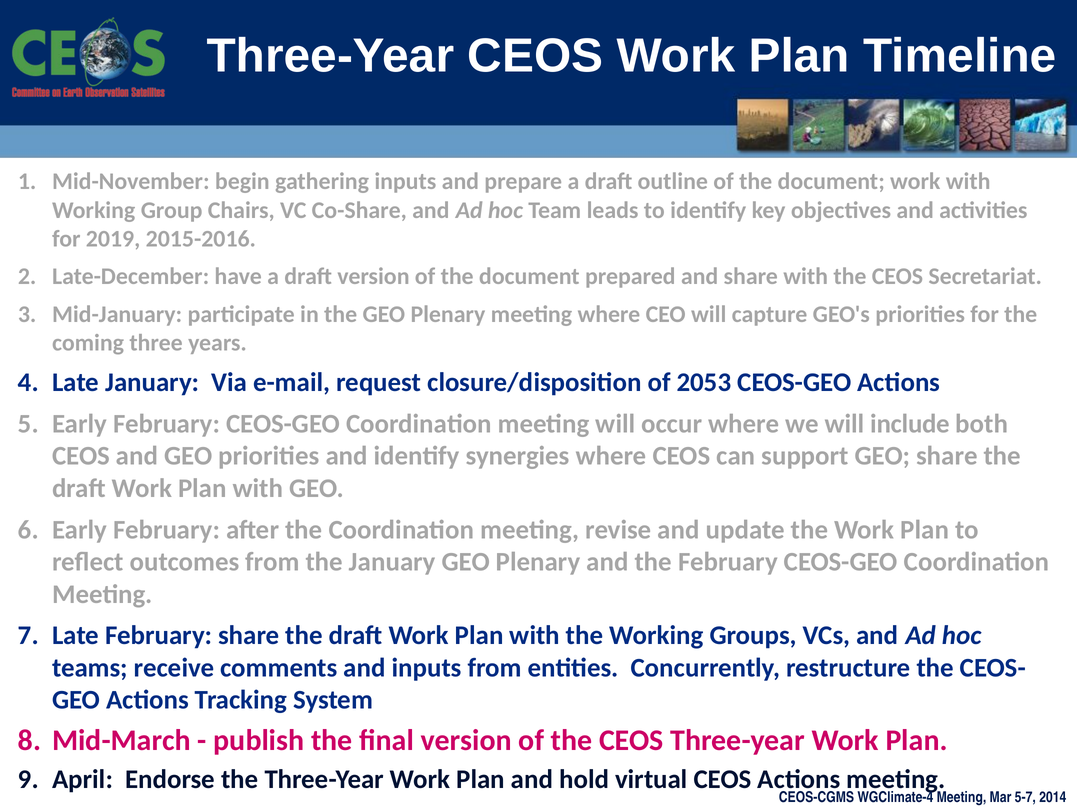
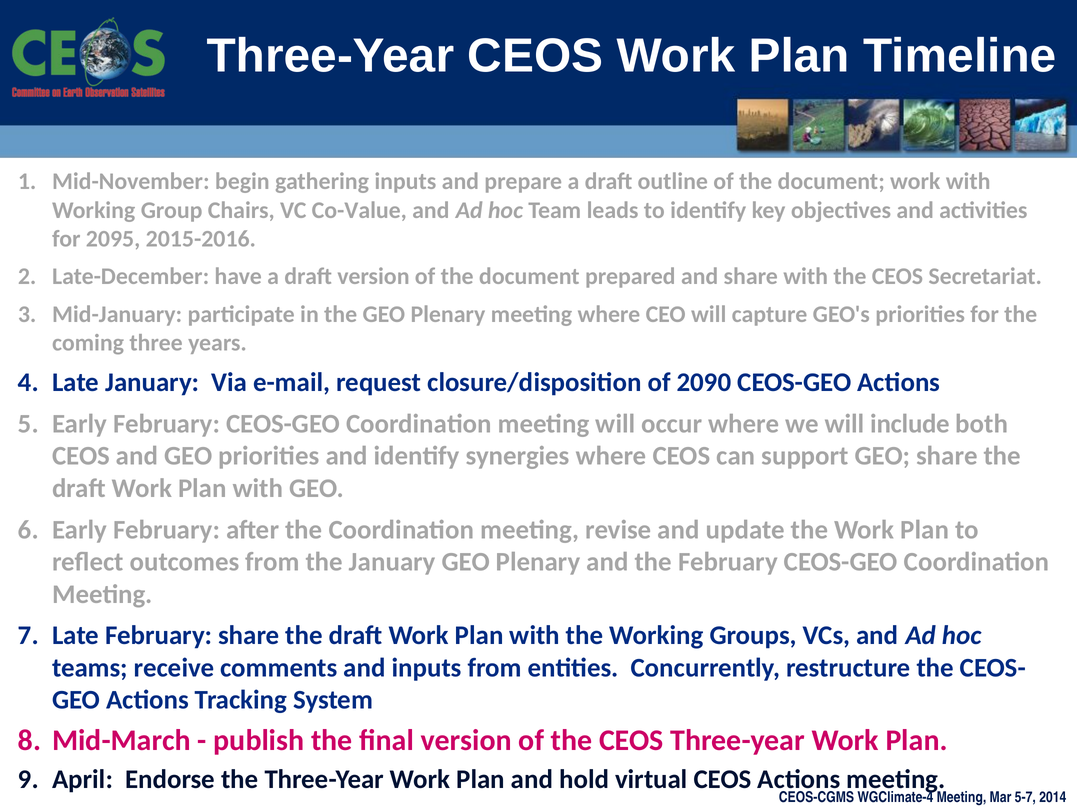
Co-Share: Co-Share -> Co-Value (359, 210)
2019: 2019 -> 2095 (113, 239)
2053: 2053 -> 2090 (704, 383)
